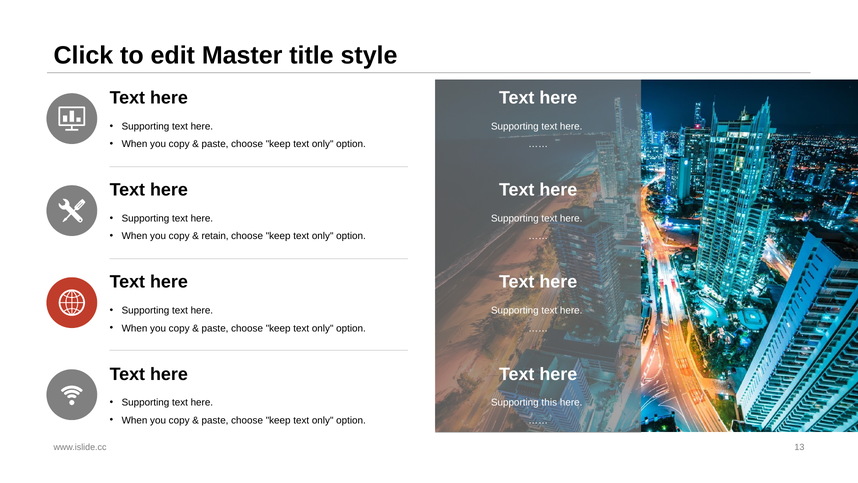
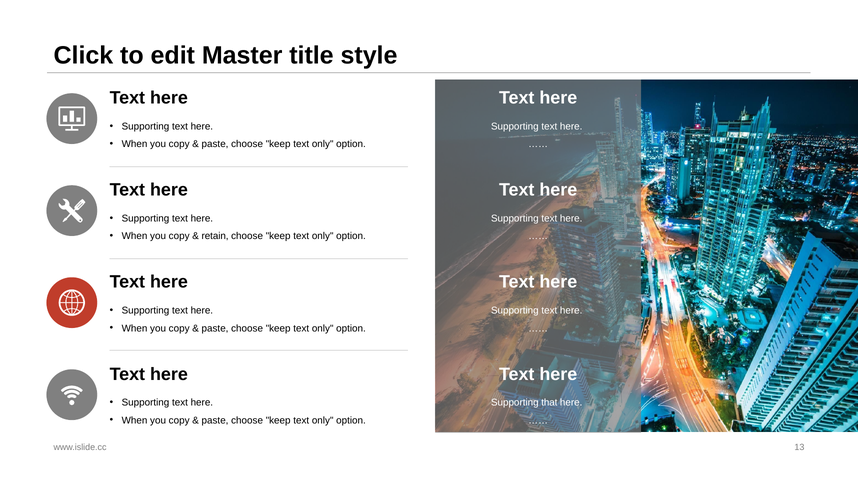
this: this -> that (549, 402)
